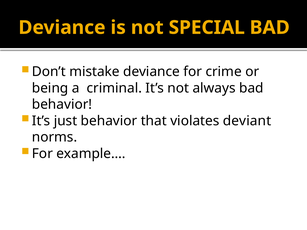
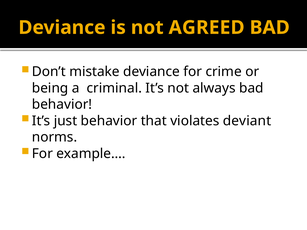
SPECIAL: SPECIAL -> AGREED (207, 28)
